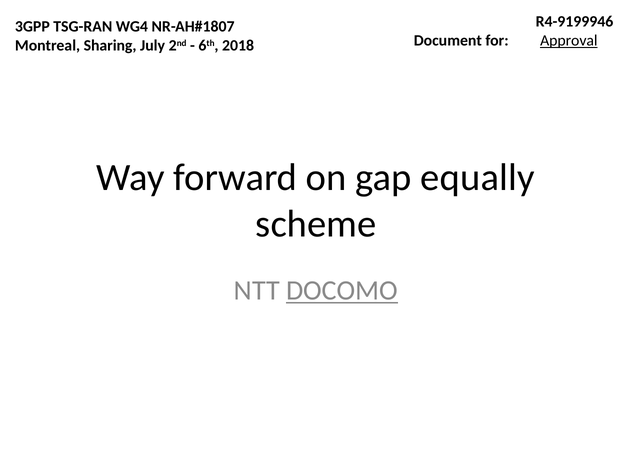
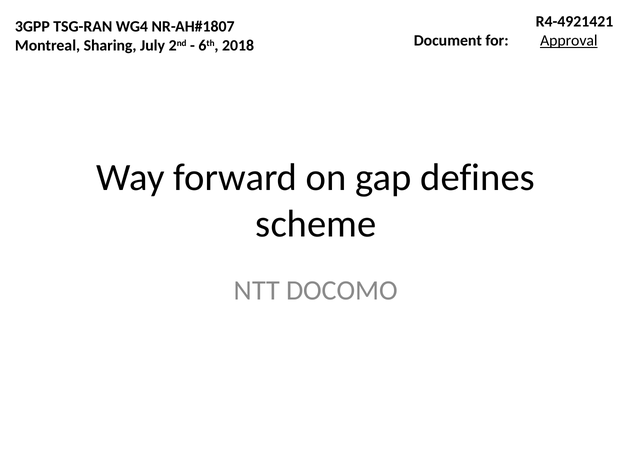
R4-9199946: R4-9199946 -> R4-4921421 (574, 22)
equally: equally -> defines (478, 178)
DOCOMO underline: present -> none (342, 291)
